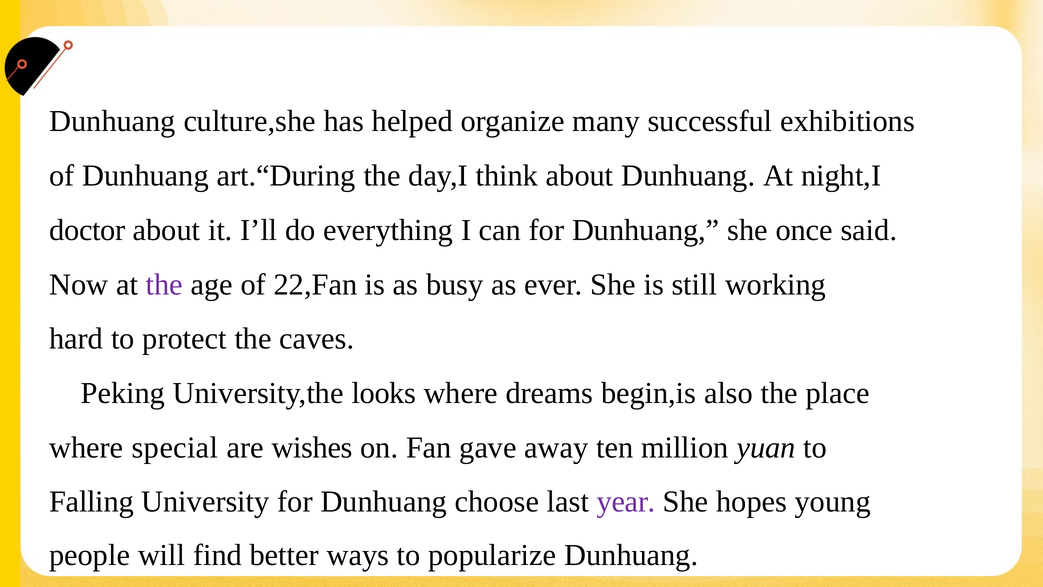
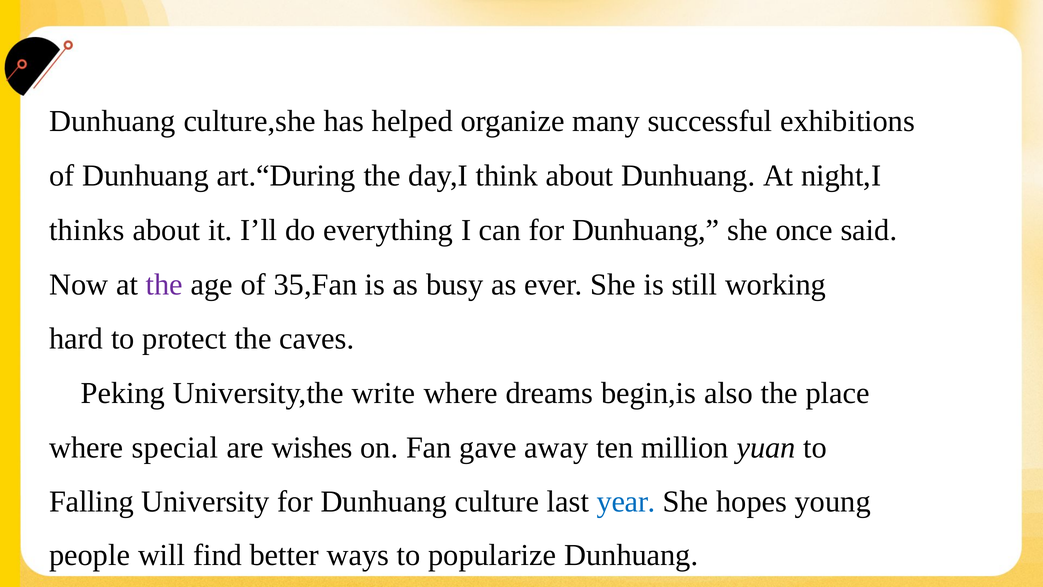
doctor: doctor -> thinks (87, 230)
22,Fan: 22,Fan -> 35,Fan (315, 284)
looks: looks -> write (384, 393)
choose: choose -> culture (497, 502)
year colour: purple -> blue (626, 502)
